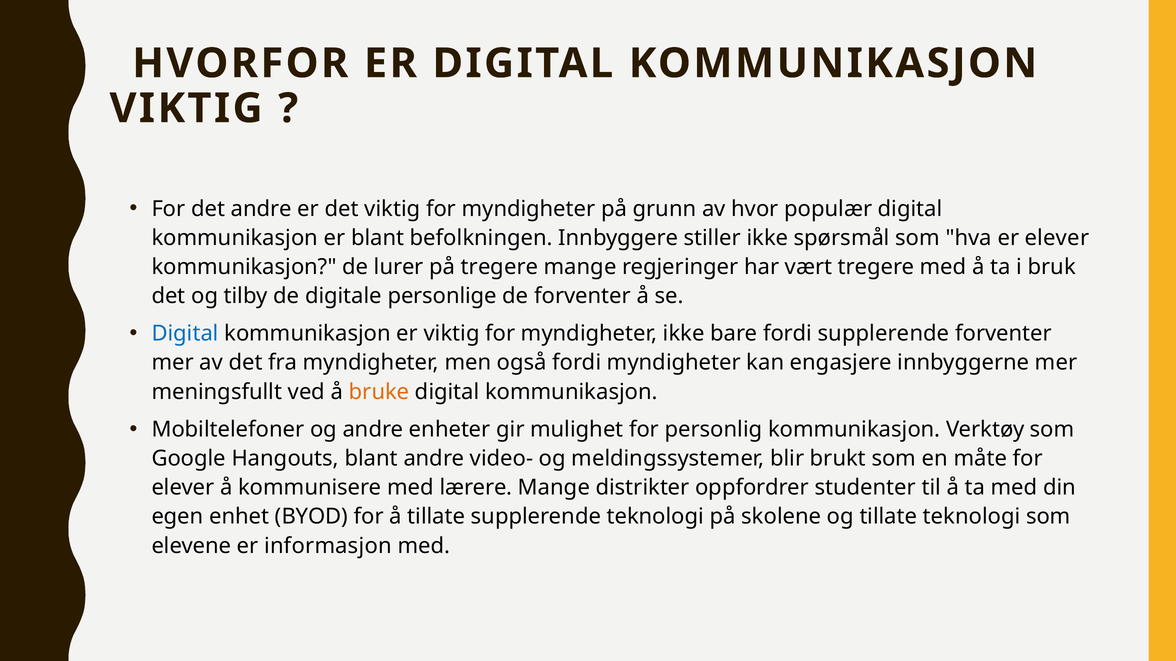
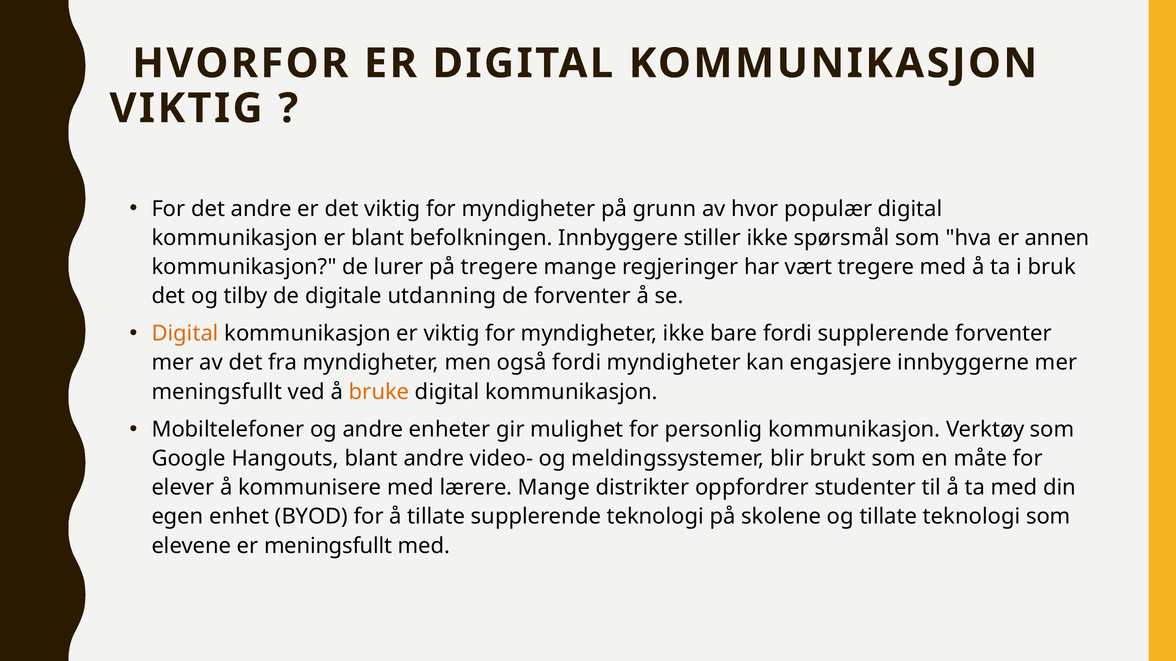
er elever: elever -> annen (1057, 238)
personlige: personlige -> utdanning (442, 296)
Digital colour: blue -> orange (185, 334)
er informasjon: informasjon -> meningsfullt (328, 546)
